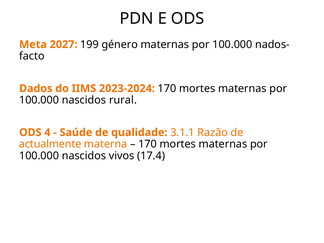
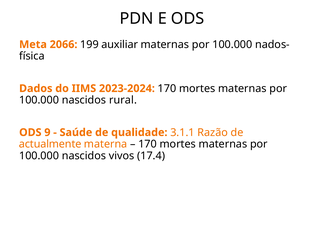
2027: 2027 -> 2066 (64, 44)
género: género -> auxiliar (120, 44)
facto: facto -> física (32, 56)
4: 4 -> 9 (47, 132)
